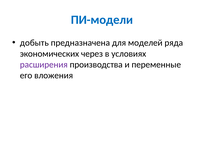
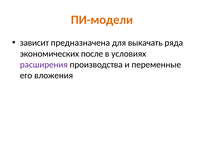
ПИ-модели colour: blue -> orange (102, 20)
добыть: добыть -> зависит (34, 43)
моделей: моделей -> выкачать (145, 43)
через: через -> после (92, 54)
